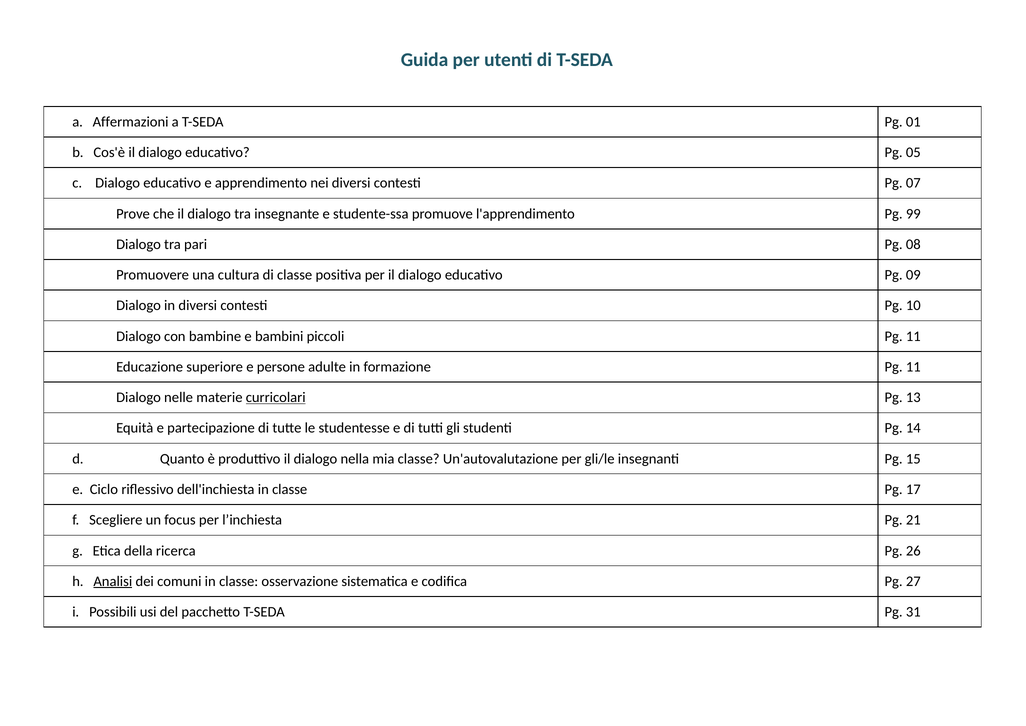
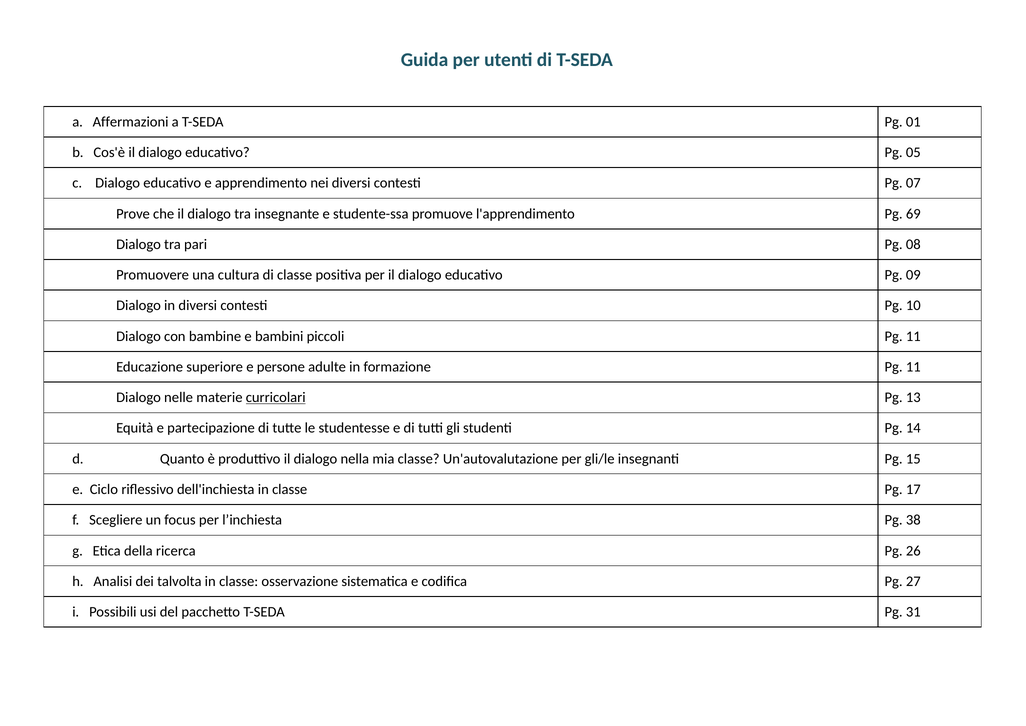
99: 99 -> 69 (913, 214)
21: 21 -> 38 (913, 520)
Analisi underline: present -> none (113, 581)
comuni: comuni -> talvolta (179, 581)
